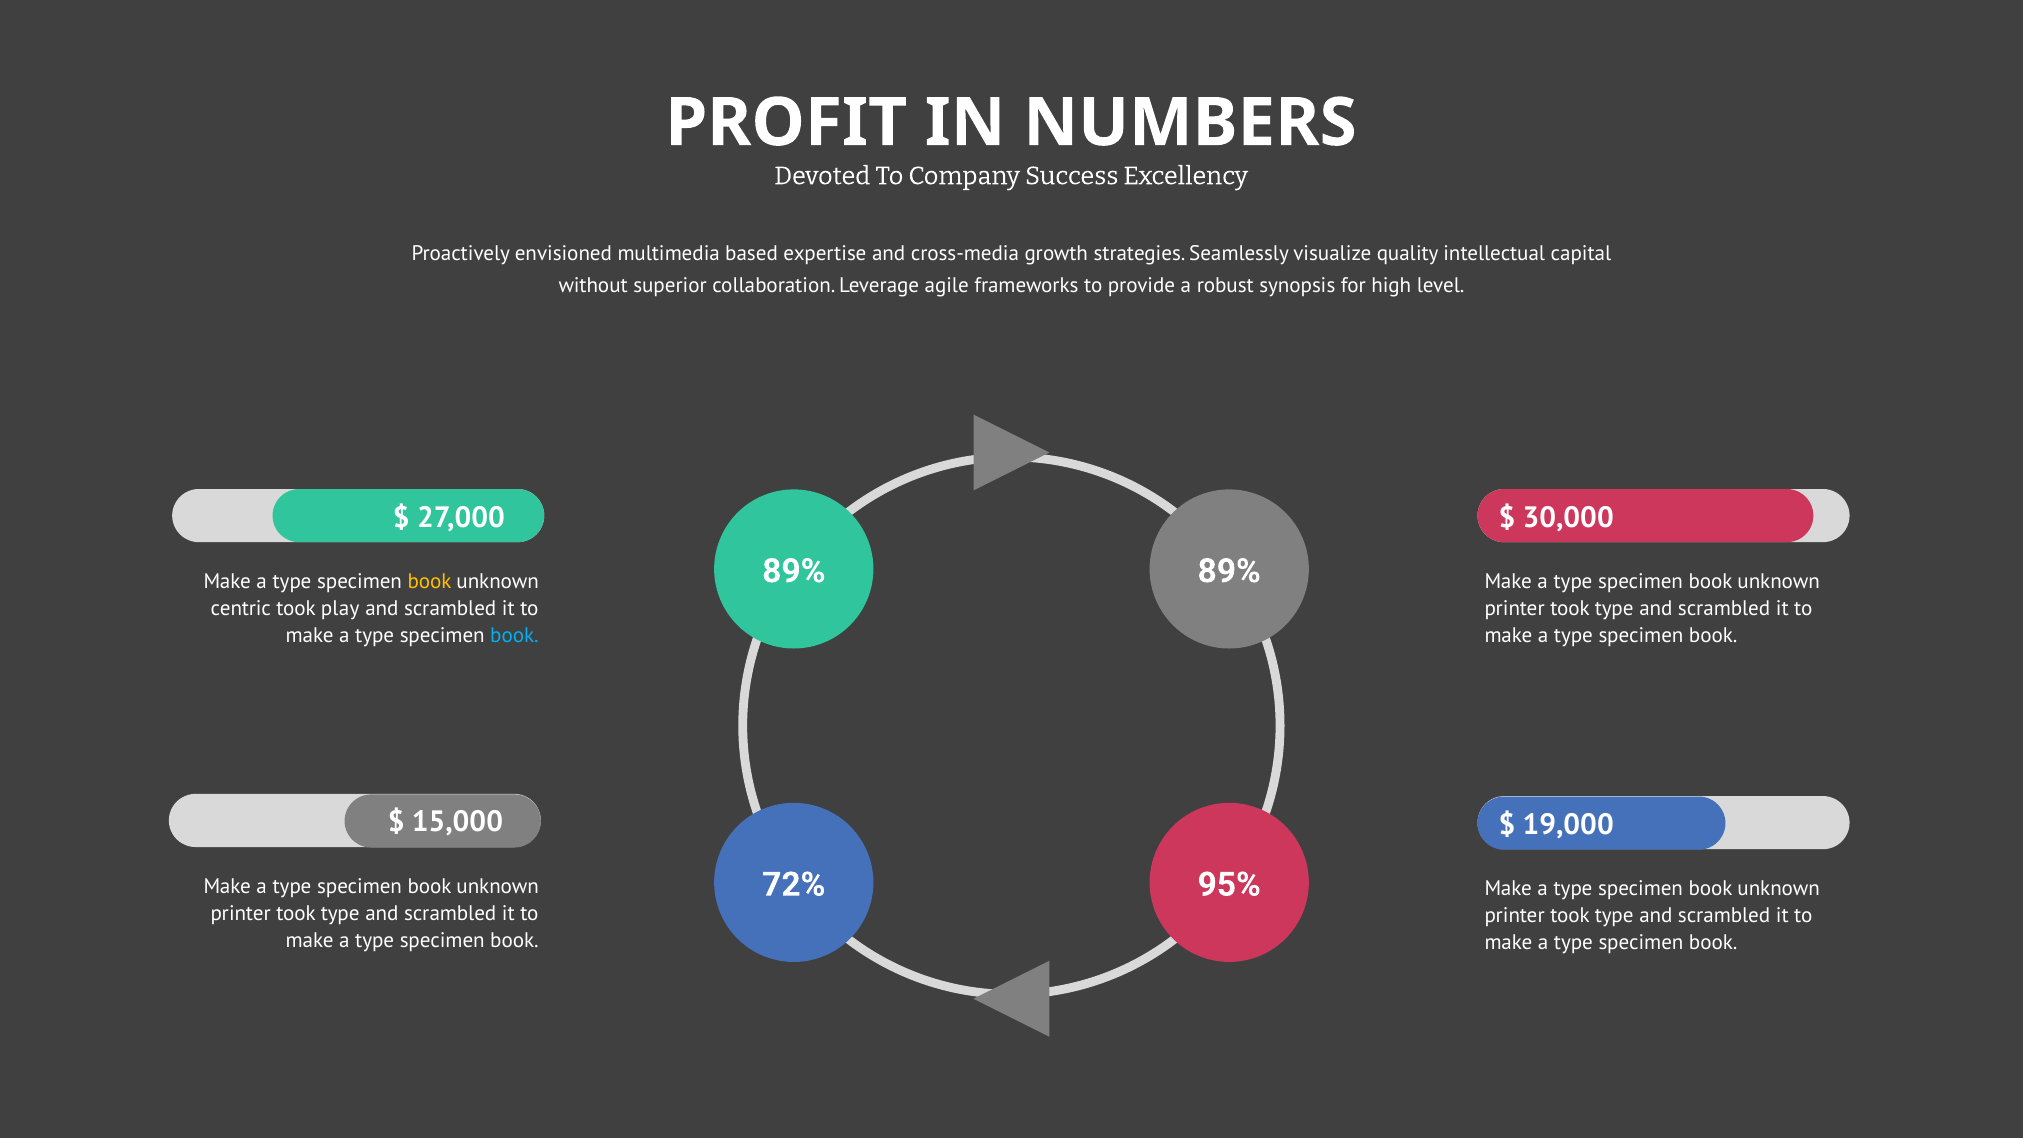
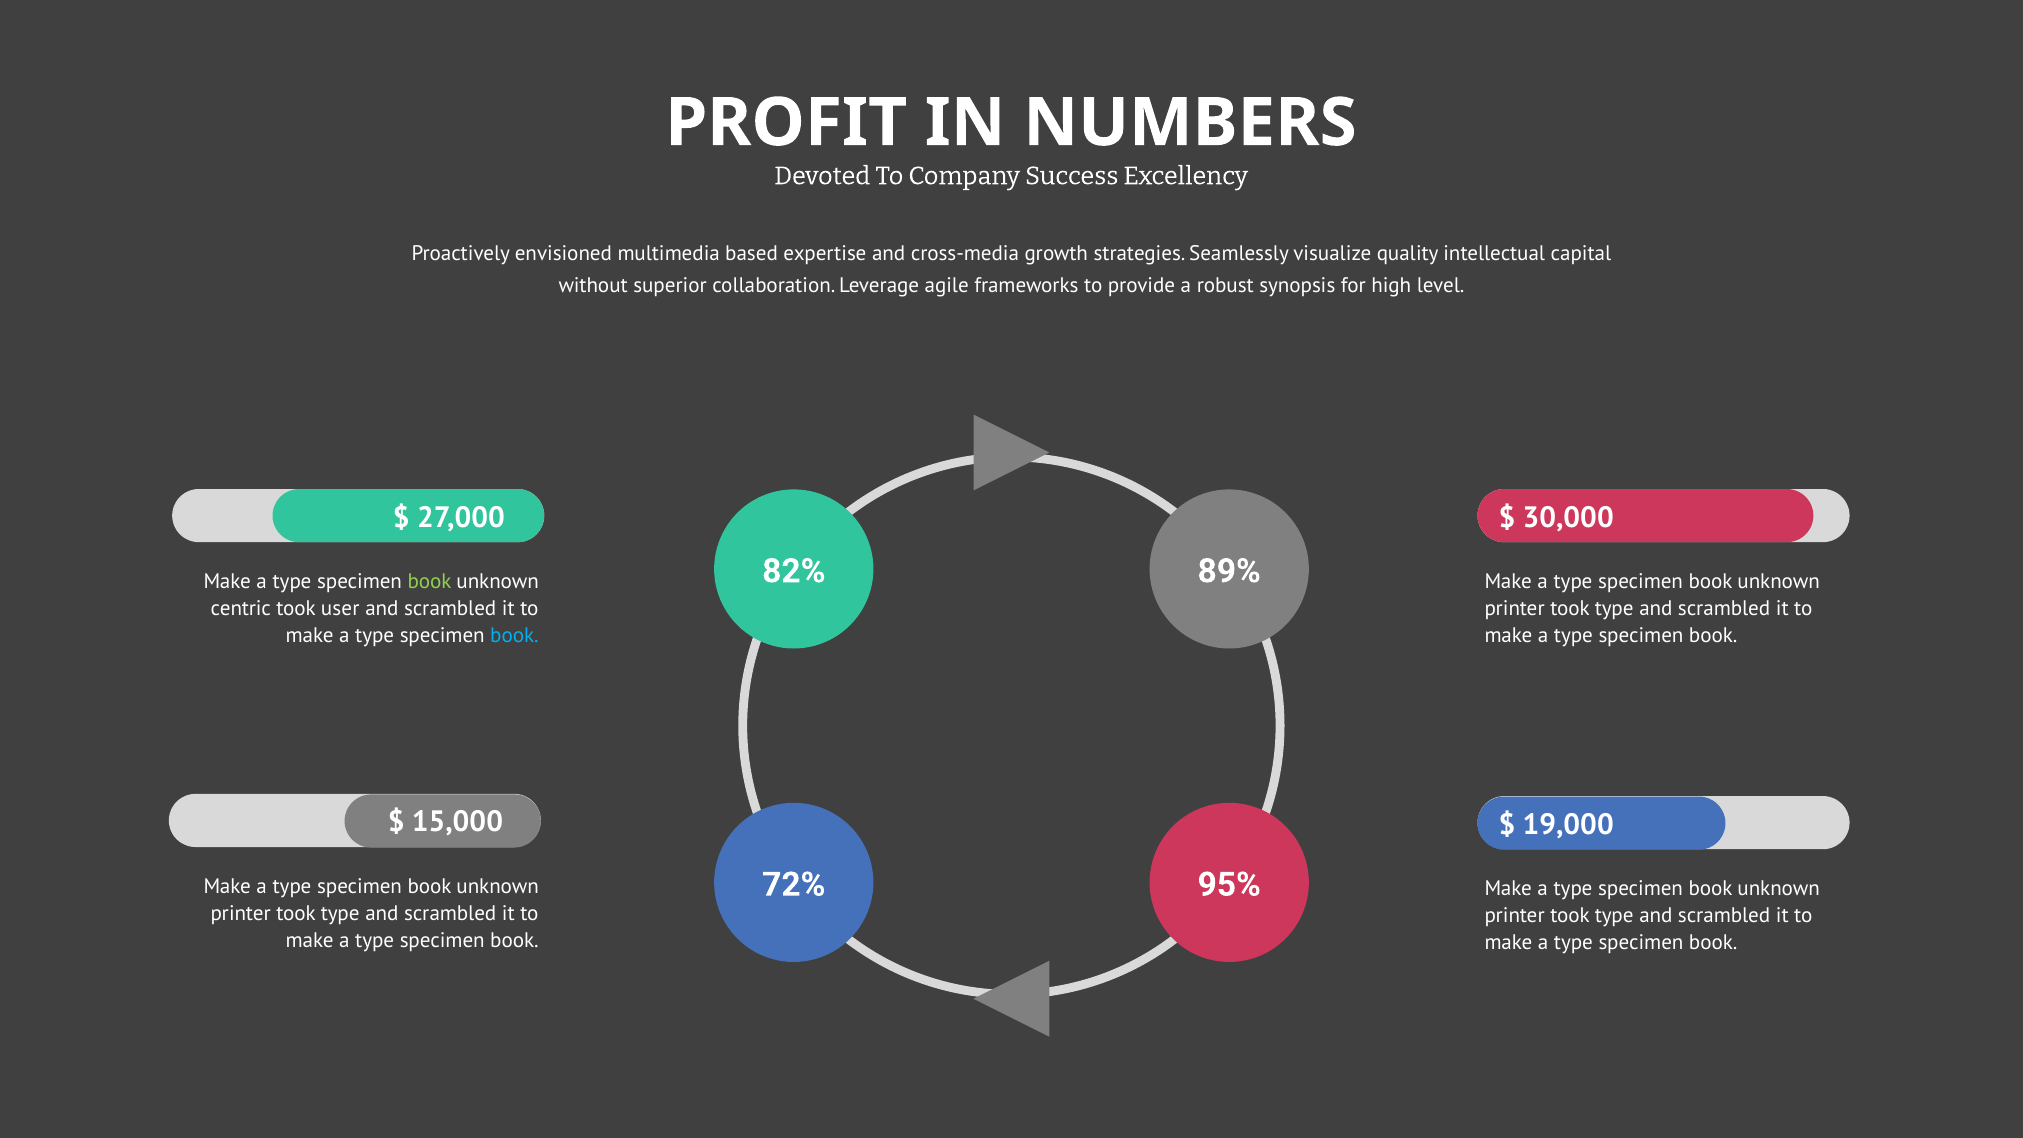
89%: 89% -> 82% (794, 571)
book colour: yellow -> light green (430, 582)
play: play -> user (340, 609)
